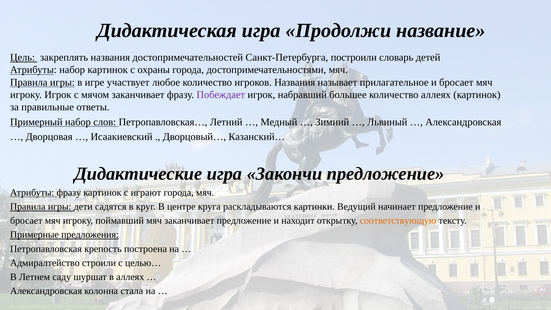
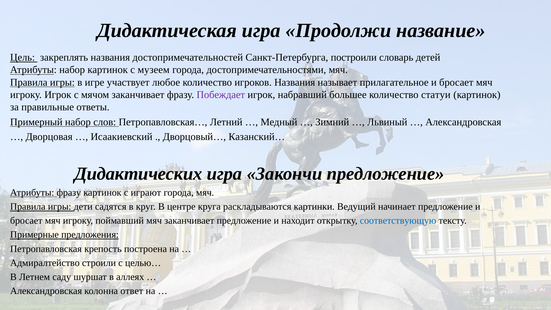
охраны: охраны -> музеем (154, 70)
количество аллеях: аллеях -> статуи (436, 95)
Дидактические: Дидактические -> Дидактических (138, 174)
соответствующую colour: orange -> blue (398, 221)
стала: стала -> ответ (132, 291)
